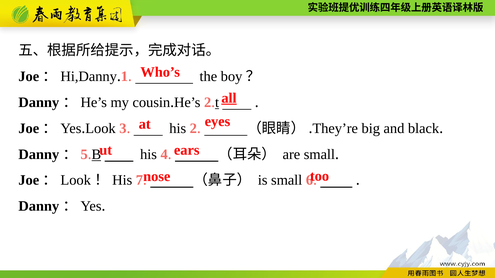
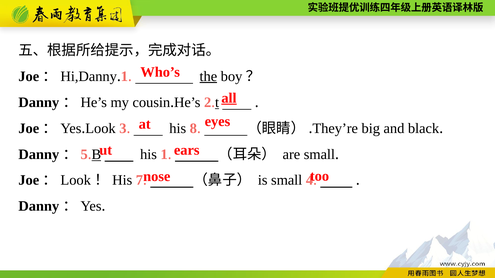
the underline: none -> present (208, 77)
his 2: 2 -> 8 (193, 129)
his 4: 4 -> 1 (164, 155)
6: 6 -> 4 (310, 181)
